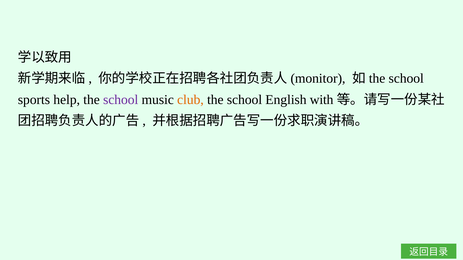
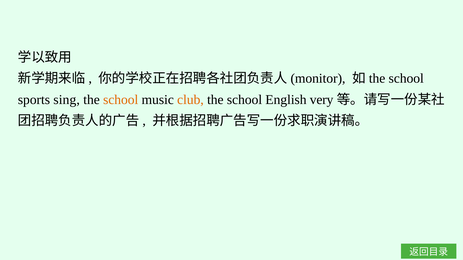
help: help -> sing (67, 100)
school colour: purple -> orange (121, 100)
with: with -> very (322, 100)
